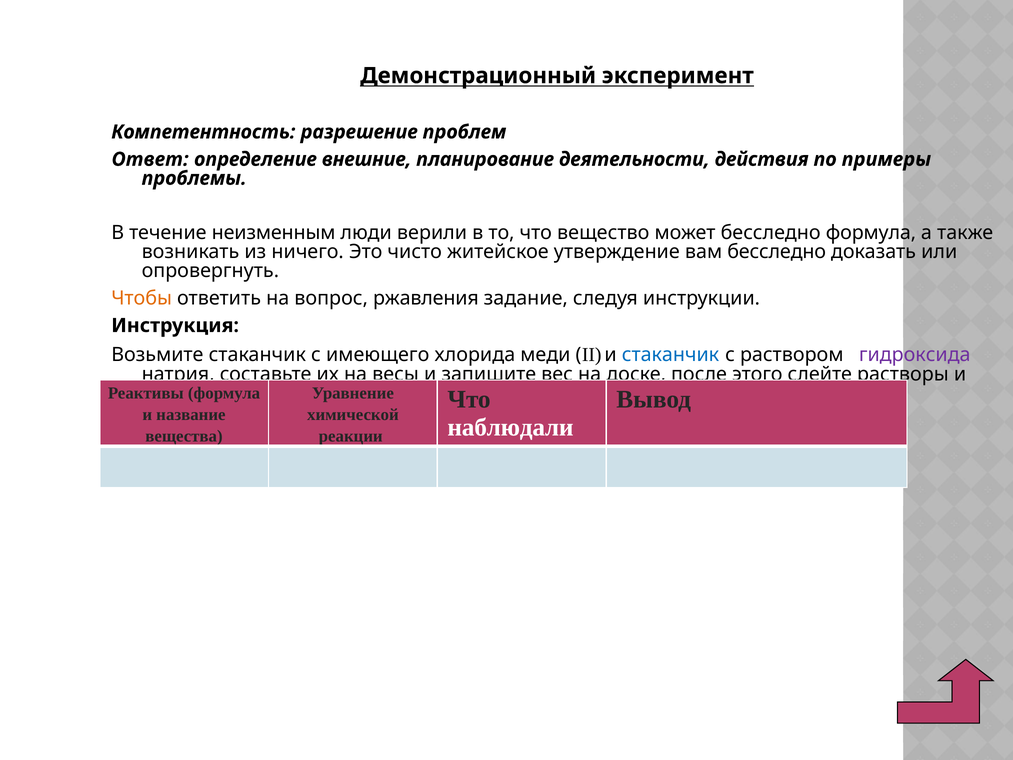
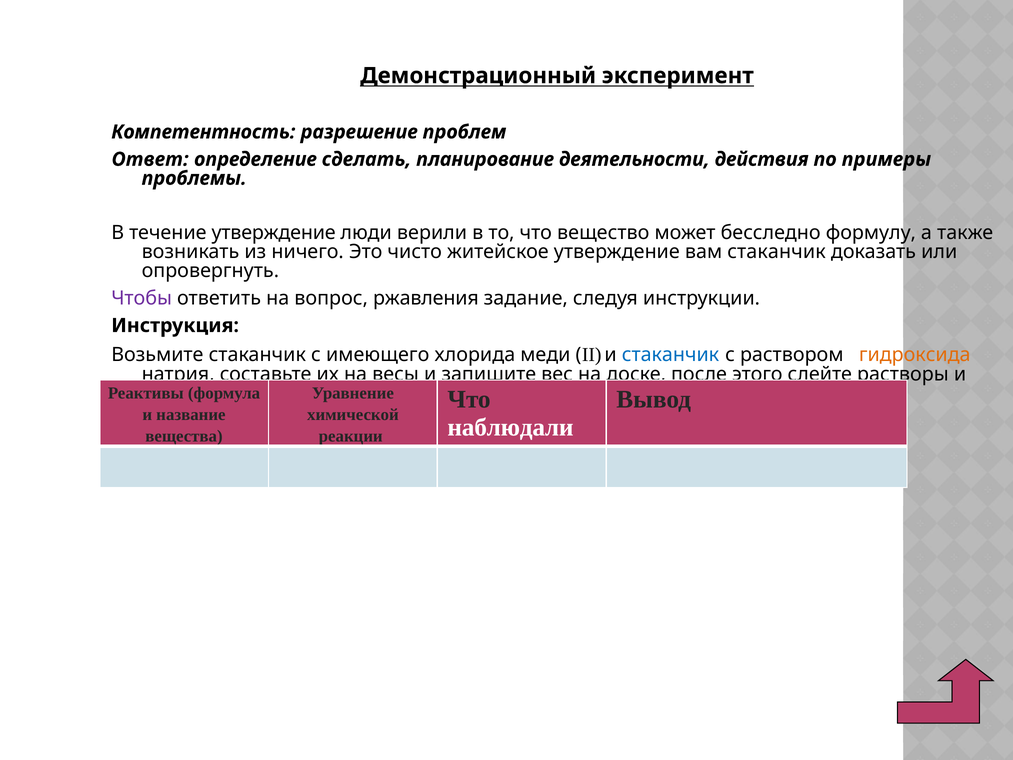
внешние: внешние -> сделать (367, 159)
течение неизменным: неизменным -> утверждение (274, 233)
бесследно формула: формула -> формулу (871, 233)
вам бесследно: бесследно -> стаканчик (777, 252)
Чтобы colour: orange -> purple (142, 298)
гидроксида colour: purple -> orange (915, 355)
